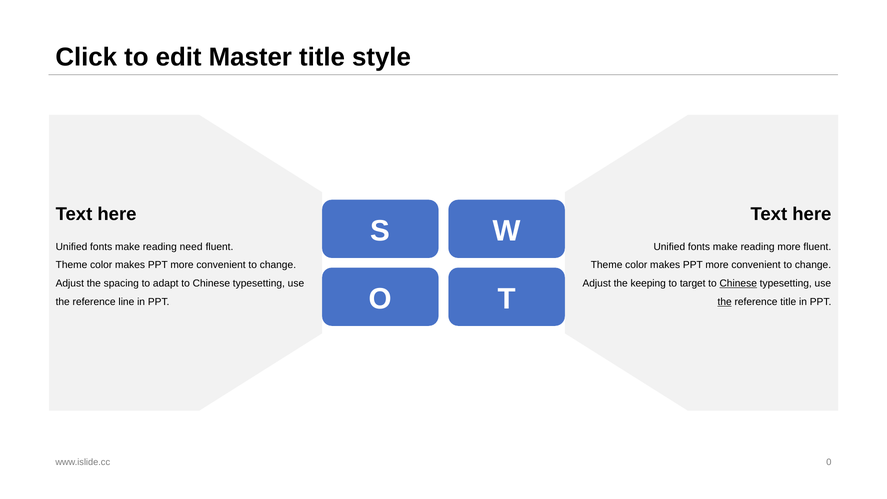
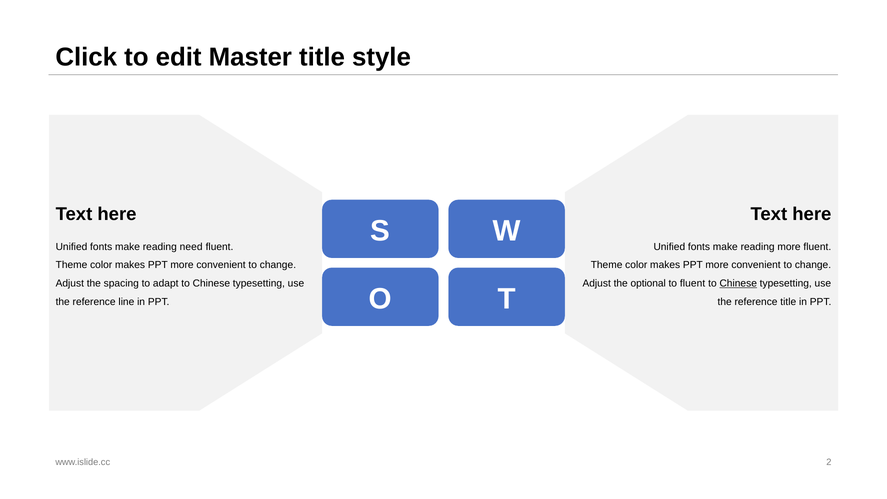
keeping: keeping -> optional (648, 283)
to target: target -> fluent (693, 283)
the underline: present -> none (725, 302)
0: 0 -> 2 (829, 462)
